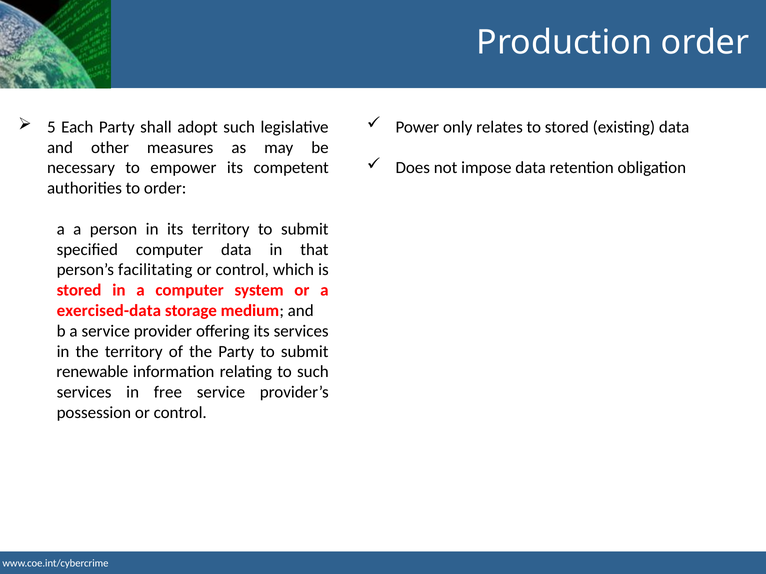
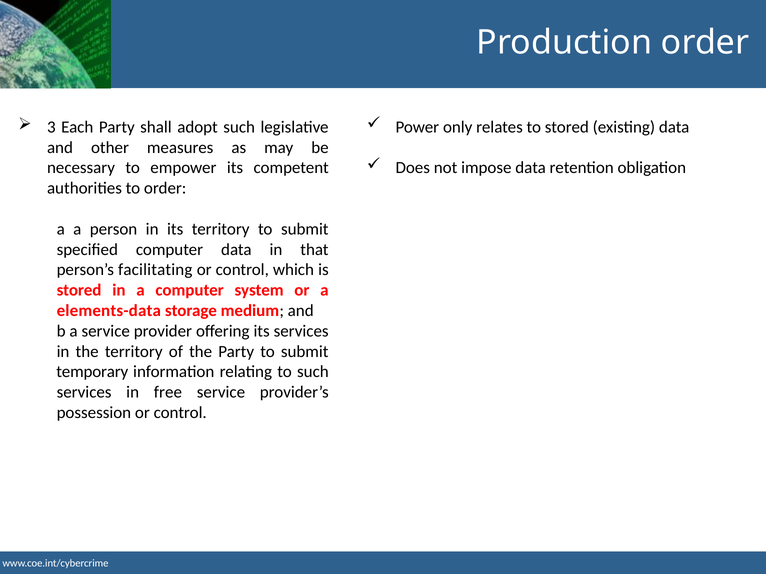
5: 5 -> 3 (51, 127)
exercised-data: exercised-data -> elements-data (109, 311)
renewable: renewable -> temporary (92, 372)
